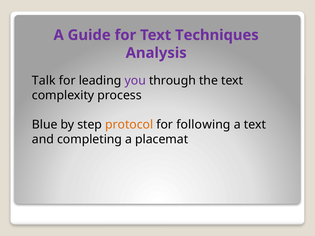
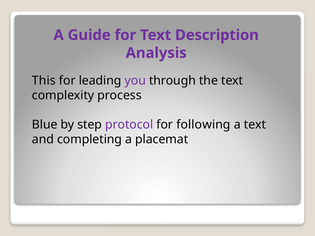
Techniques: Techniques -> Description (217, 35)
Talk: Talk -> This (44, 81)
protocol colour: orange -> purple (129, 125)
